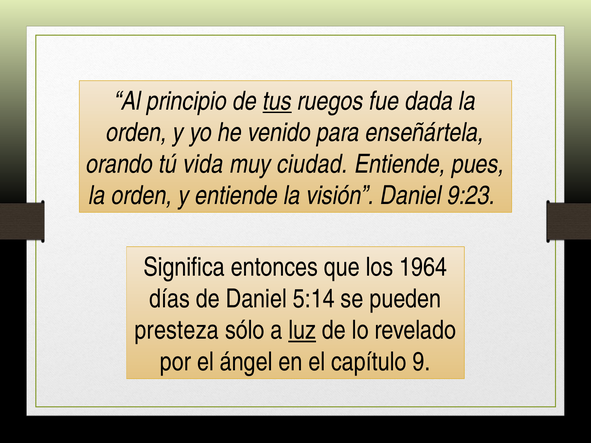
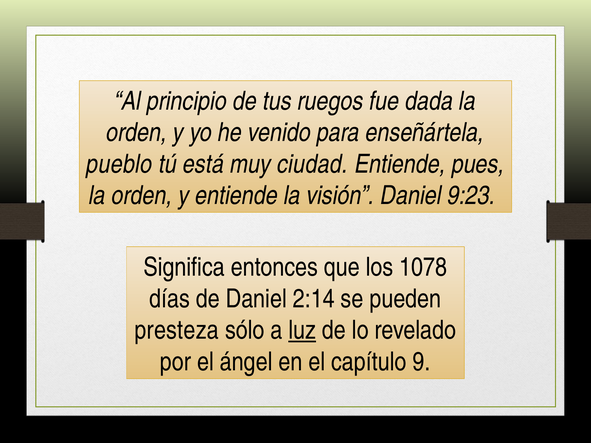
tus underline: present -> none (277, 101)
orando: orando -> pueblo (119, 164)
vida: vida -> está (203, 164)
1964: 1964 -> 1078 (423, 267)
5:14: 5:14 -> 2:14 (314, 299)
